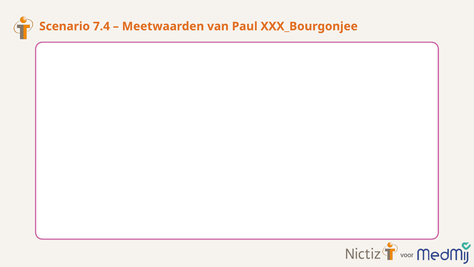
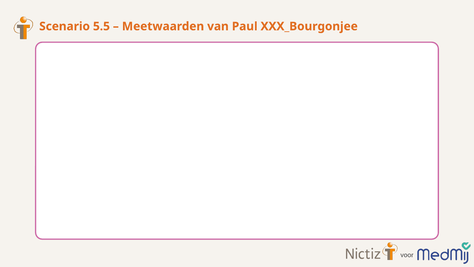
7.4: 7.4 -> 5.5 (101, 26)
